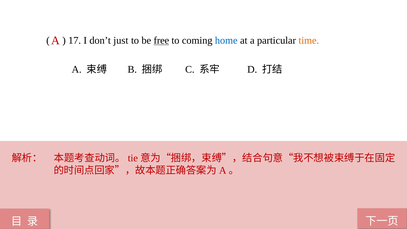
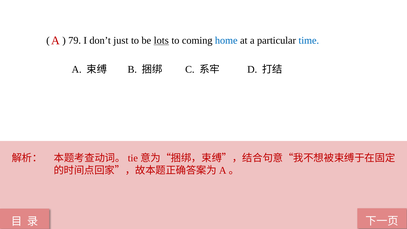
17: 17 -> 79 (75, 40)
free: free -> lots (161, 40)
time colour: orange -> blue (309, 40)
